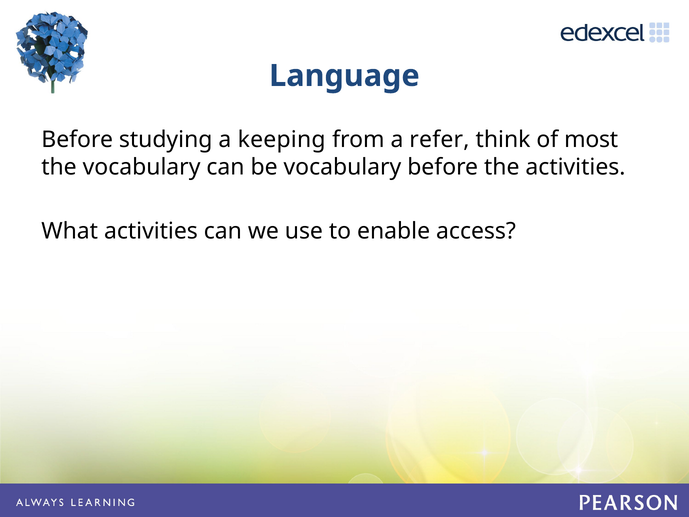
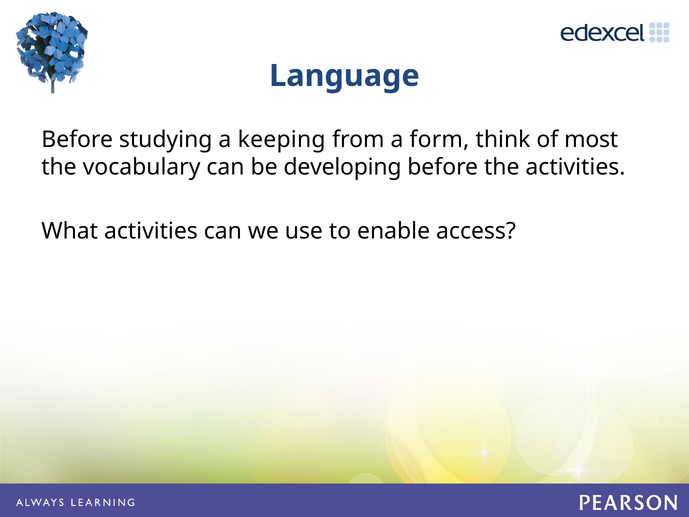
refer: refer -> form (439, 139)
be vocabulary: vocabulary -> developing (343, 167)
